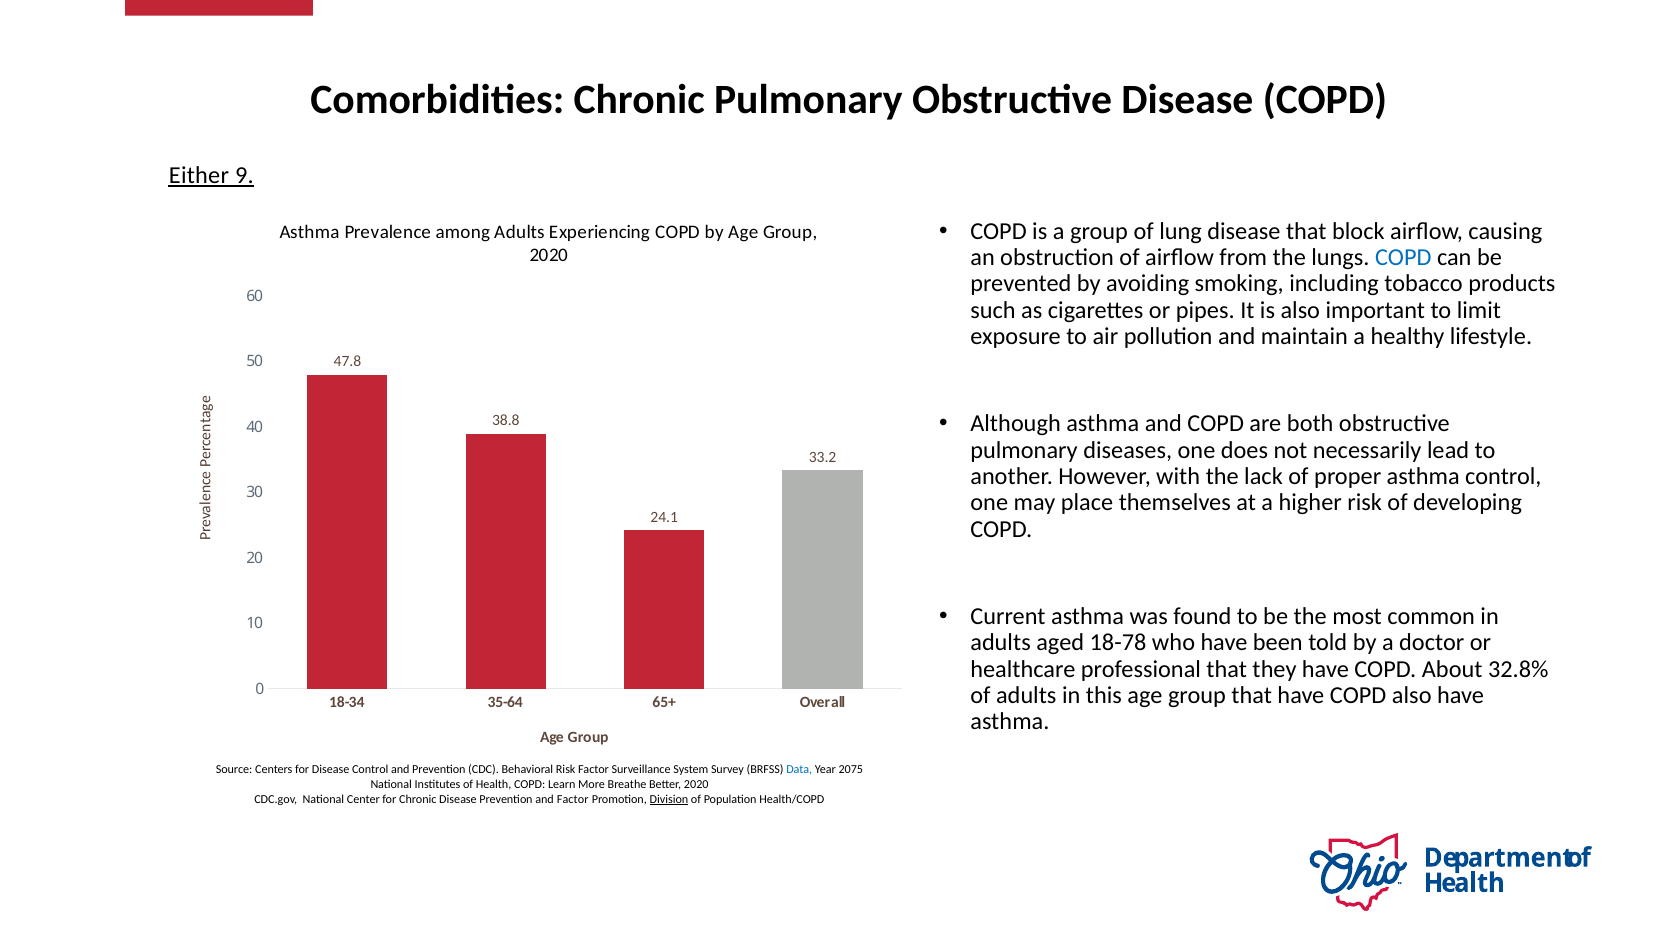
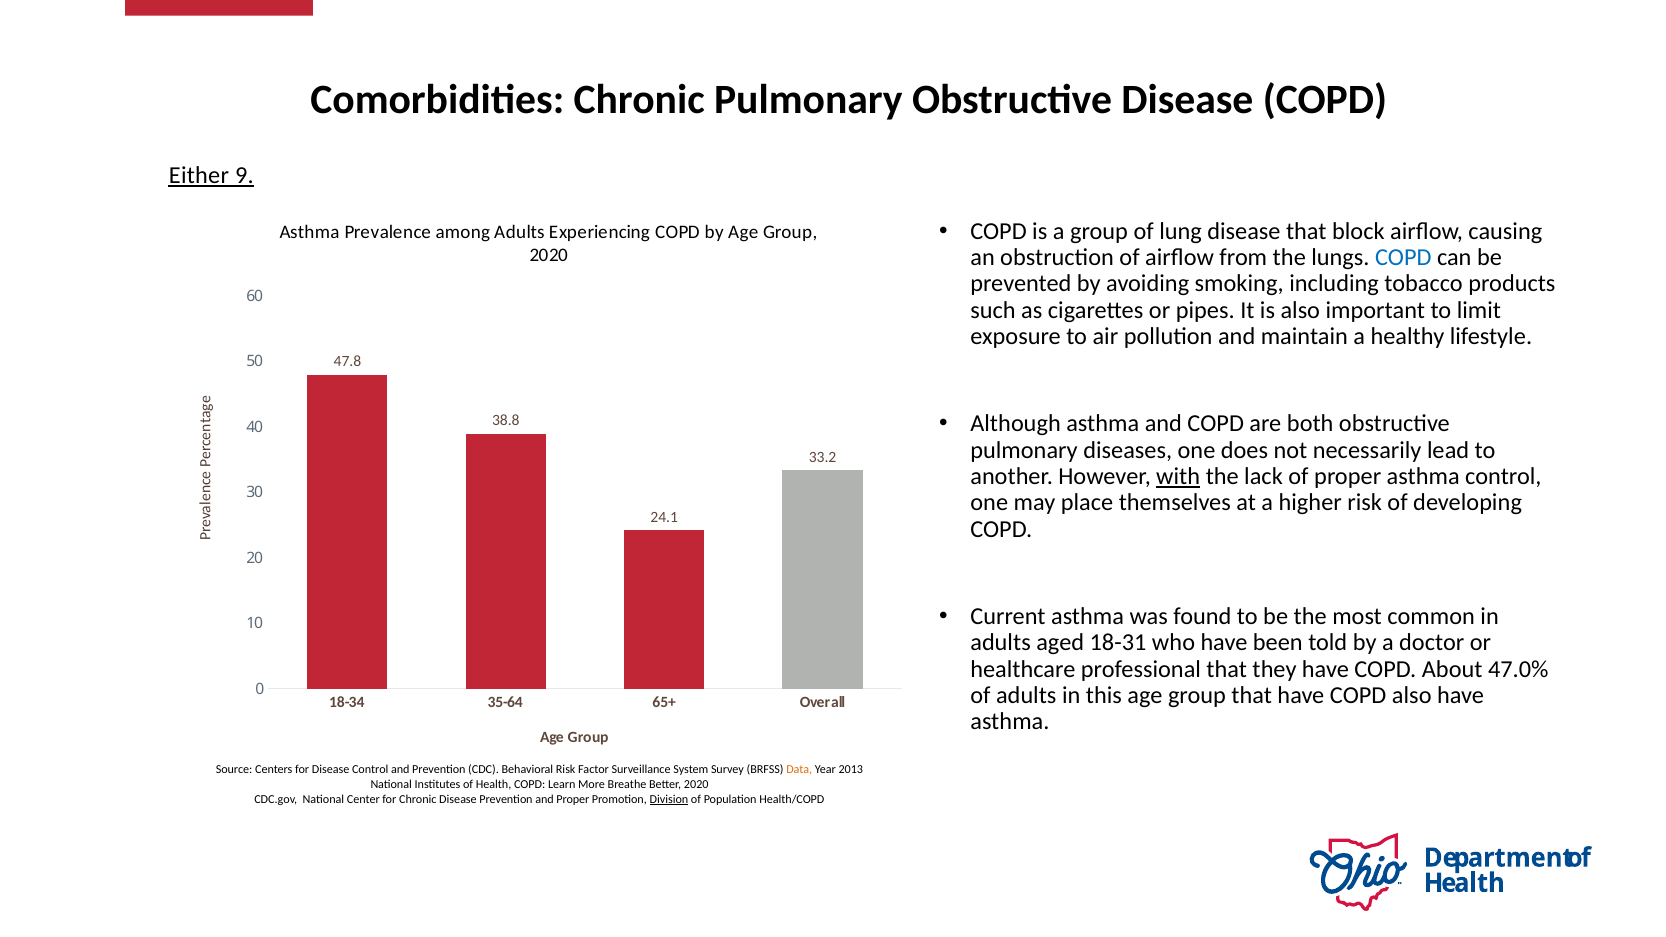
with underline: none -> present (1178, 476)
18-78: 18-78 -> 18-31 (1118, 643)
32.8%: 32.8% -> 47.0% (1518, 669)
Data colour: blue -> orange (799, 770)
2075: 2075 -> 2013 (851, 770)
and Factor: Factor -> Proper (573, 799)
